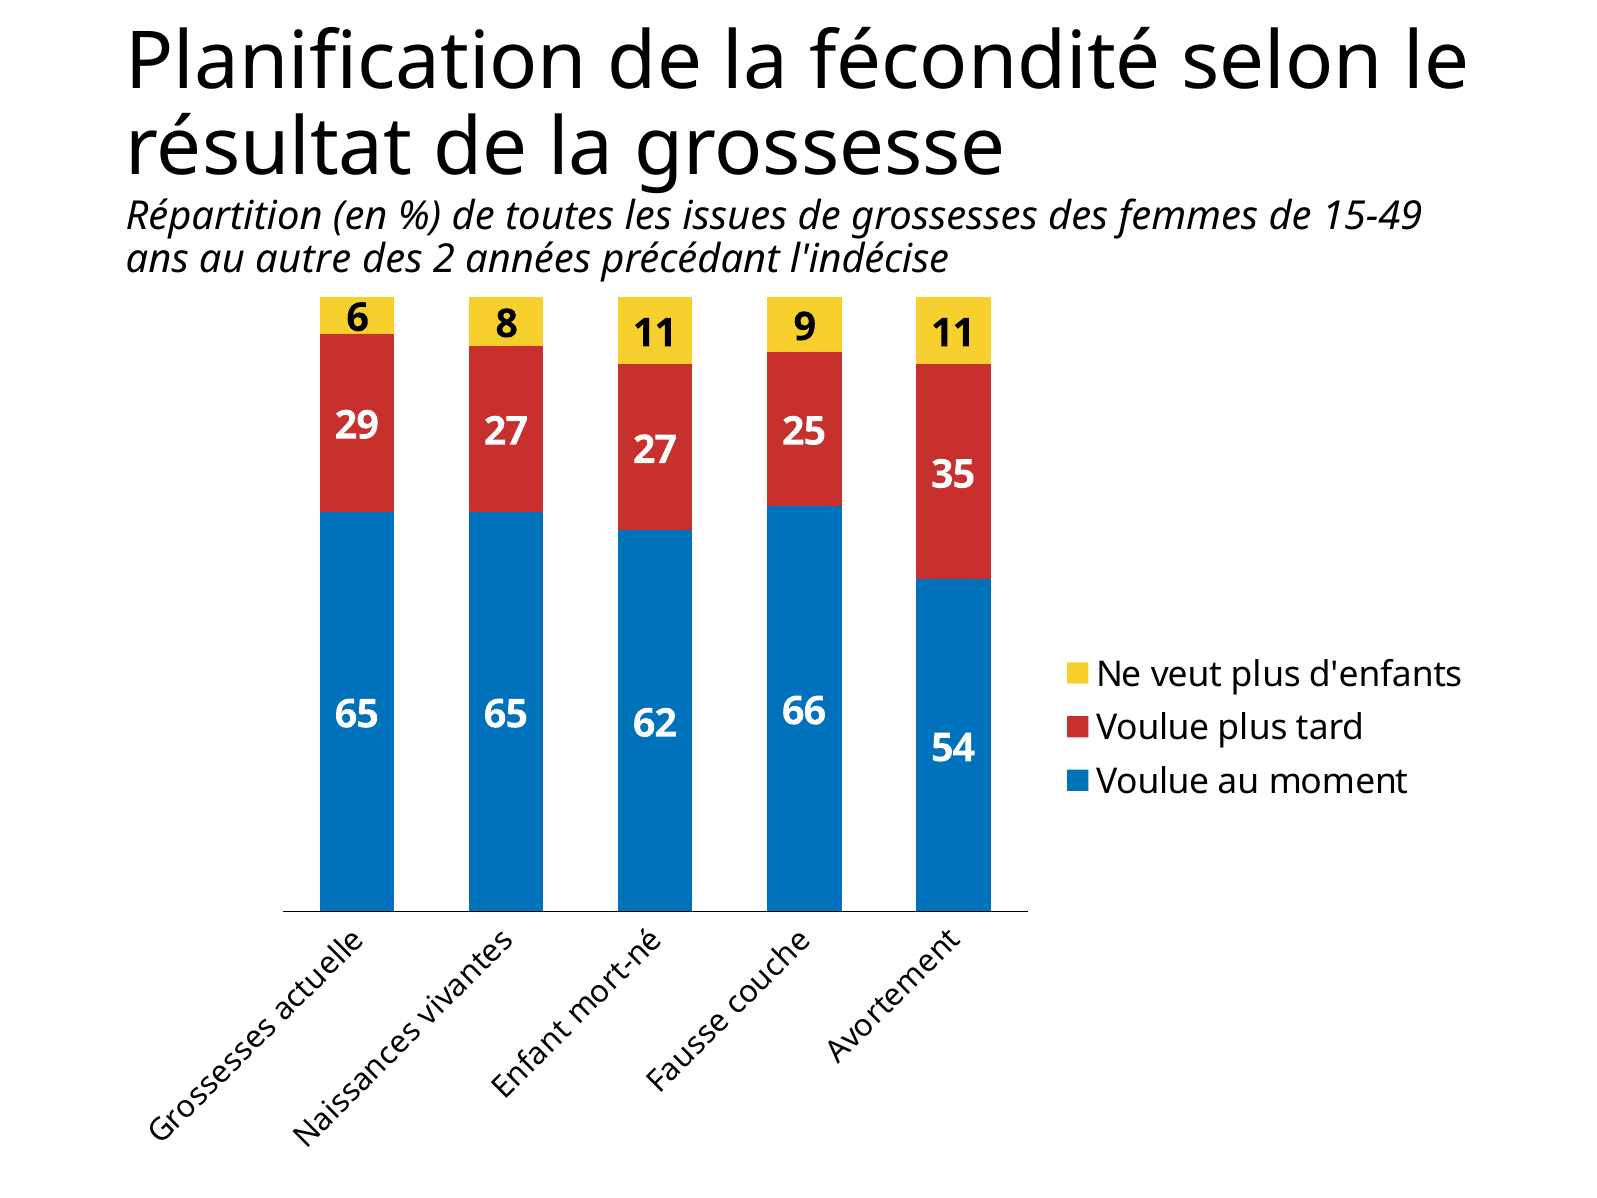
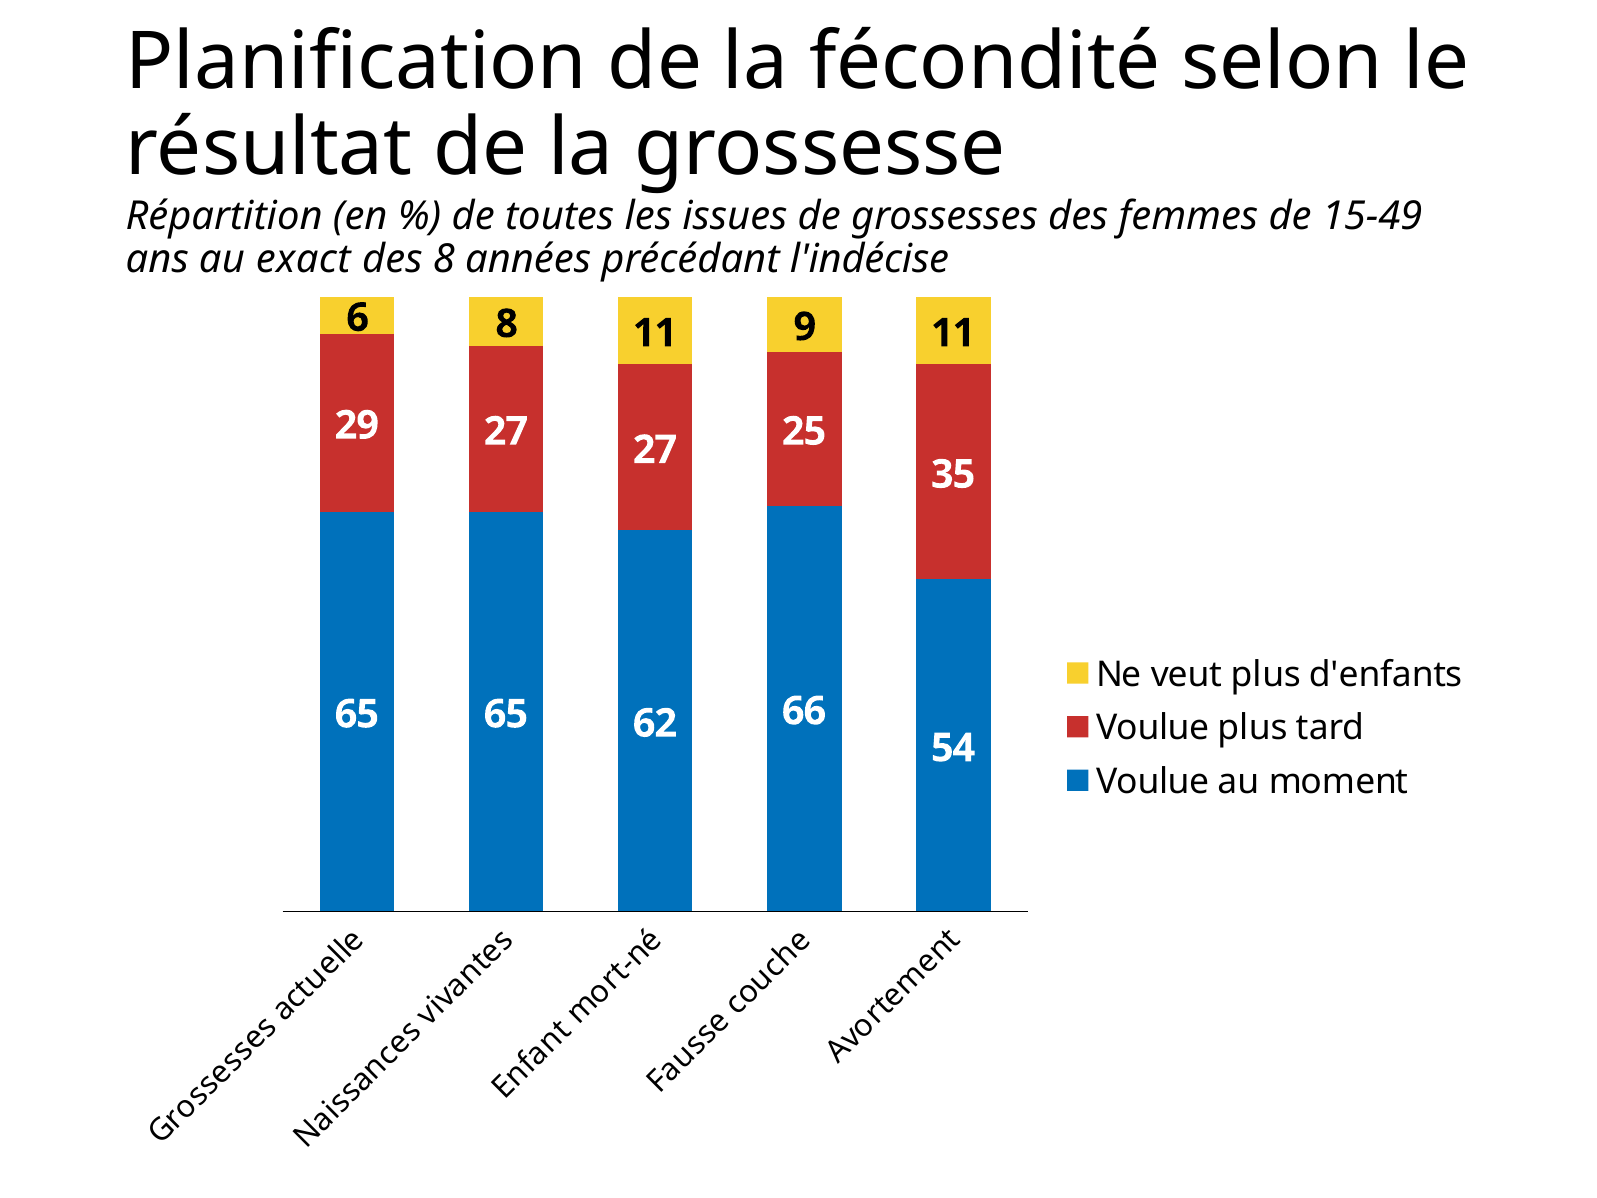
autre: autre -> exact (303, 259)
des 2: 2 -> 8 (444, 259)
